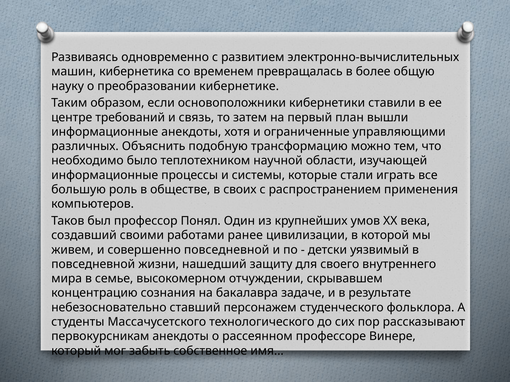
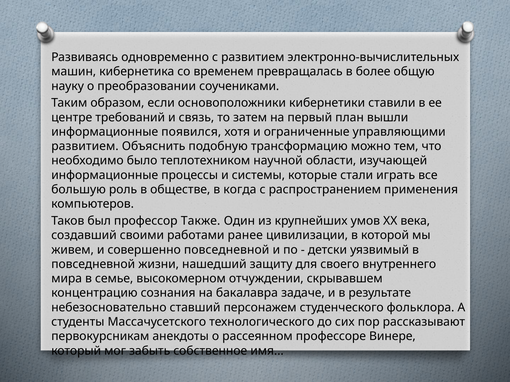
кибернетике: кибернетике -> соучениками (239, 86)
информационные анекдоты: анекдоты -> появился (191, 132)
различных: различных -> развитием (85, 146)
своих: своих -> когда (240, 190)
Понял: Понял -> Также (201, 221)
